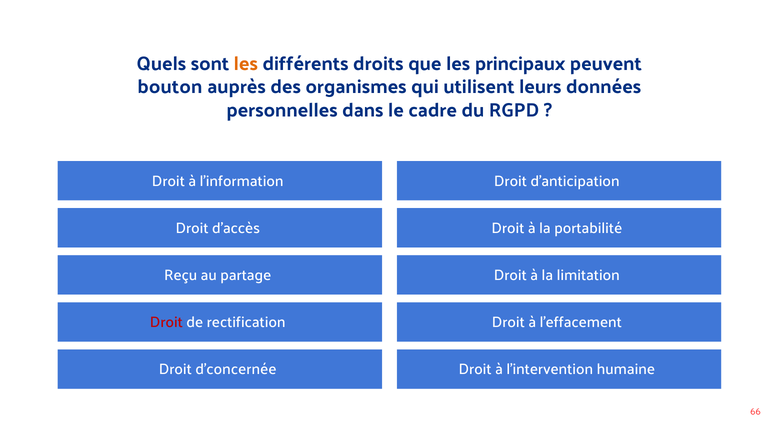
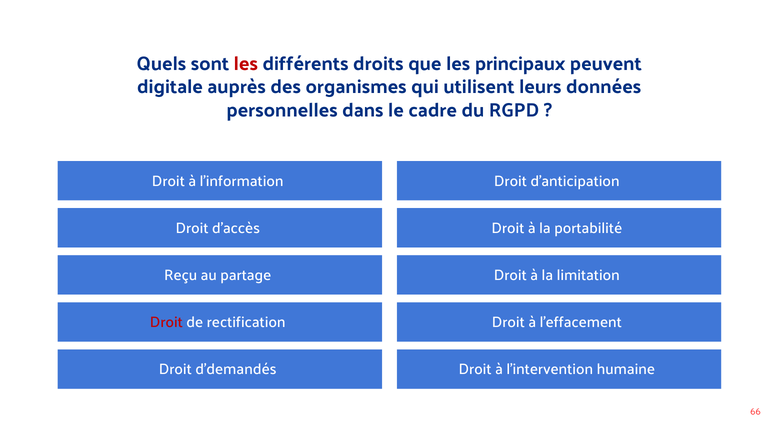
les colour: orange -> red (246, 64)
bouton: bouton -> digitale (170, 87)
d’concernée: d’concernée -> d’demandés (236, 370)
